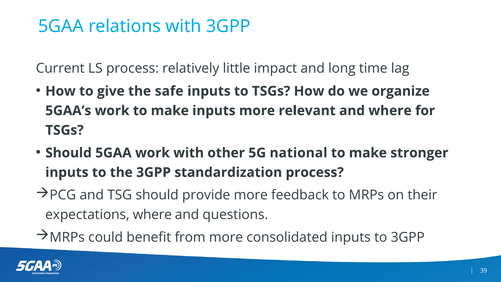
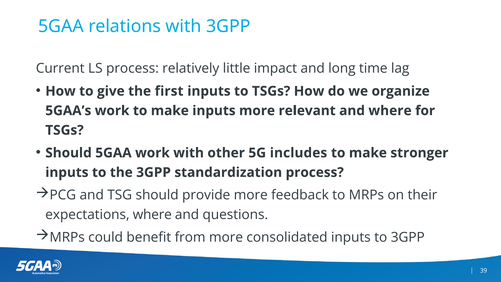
safe: safe -> first (169, 91)
national: national -> includes (298, 153)
